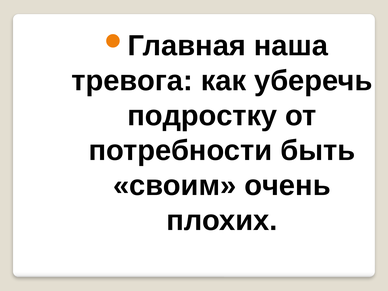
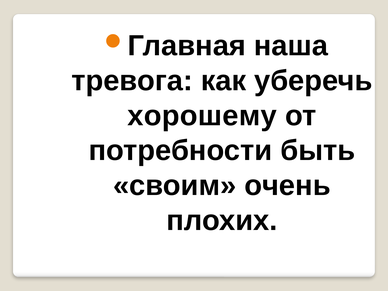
подростку: подростку -> хорошему (202, 116)
